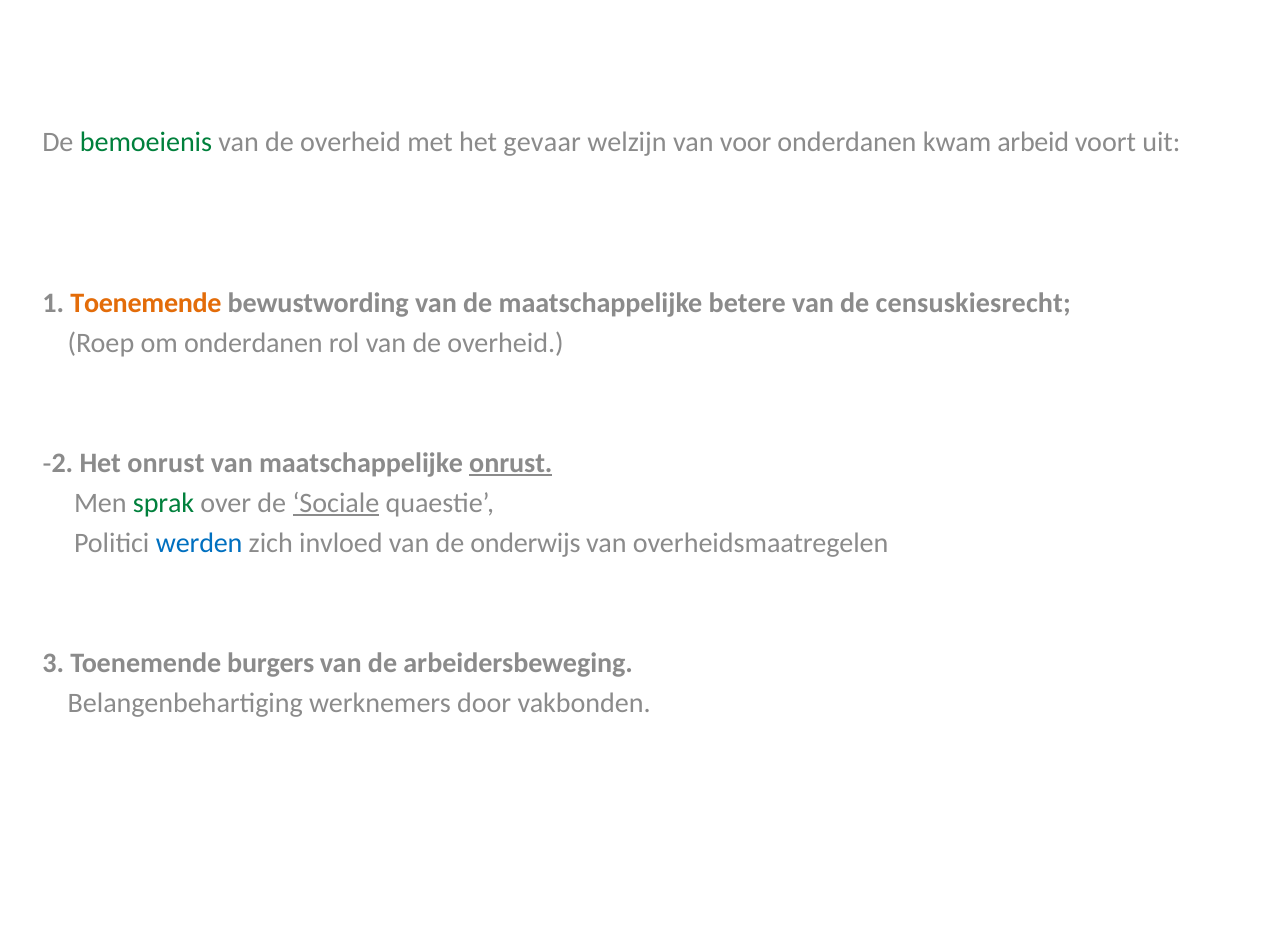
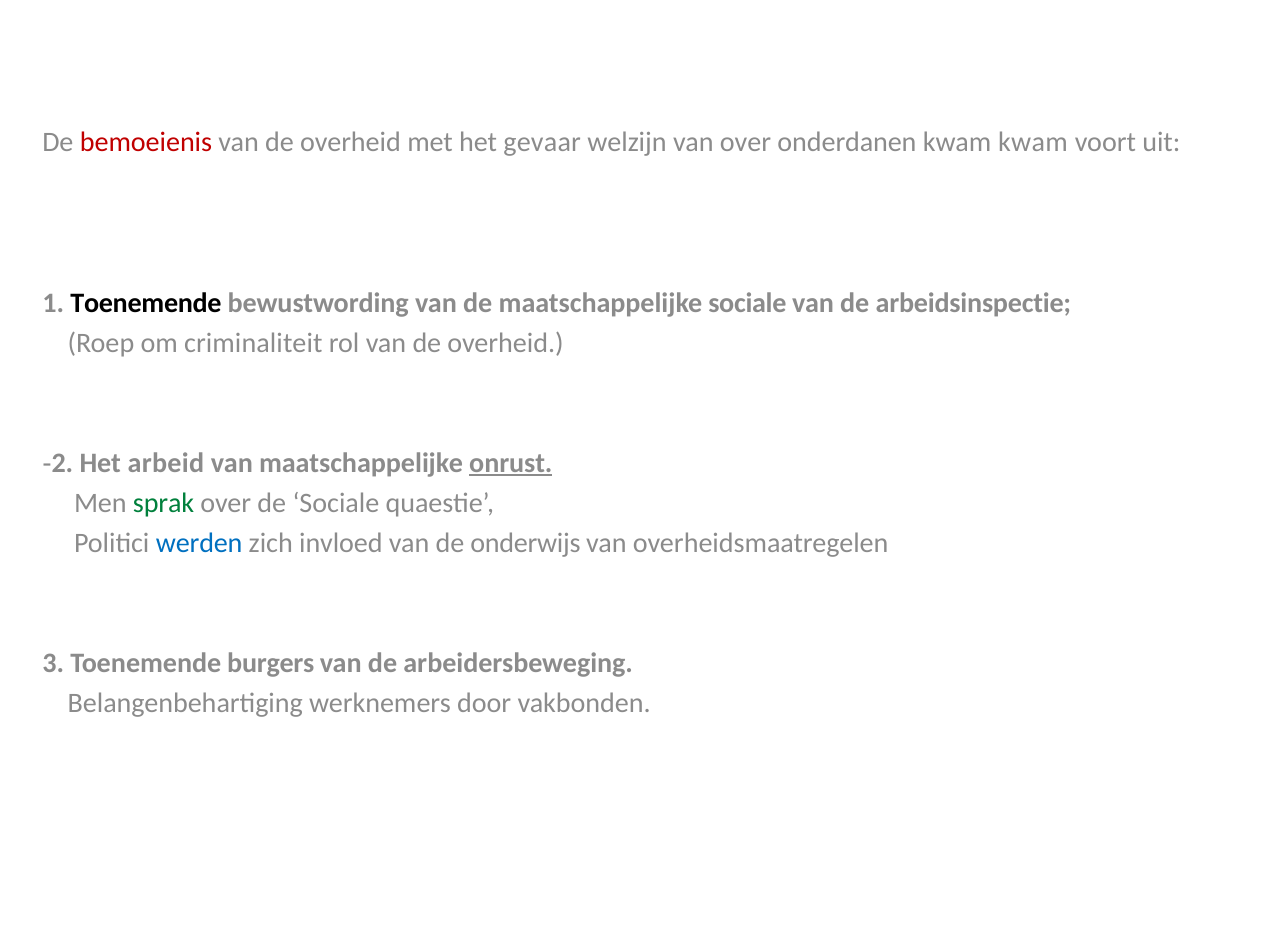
bemoeienis colour: green -> red (146, 143)
van voor: voor -> over (745, 143)
kwam arbeid: arbeid -> kwam (1033, 143)
Toenemende colour: orange -> black (146, 303)
maatschappelijke betere: betere -> sociale (747, 303)
censuskiesrecht: censuskiesrecht -> arbeidsinspectie (973, 303)
om onderdanen: onderdanen -> criminaliteit (253, 343)
Het onrust: onrust -> arbeid (166, 463)
Sociale underline: present -> none (336, 503)
